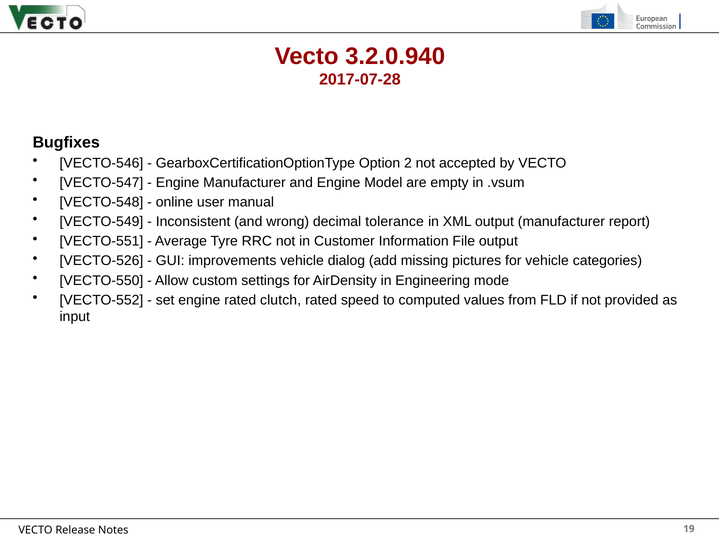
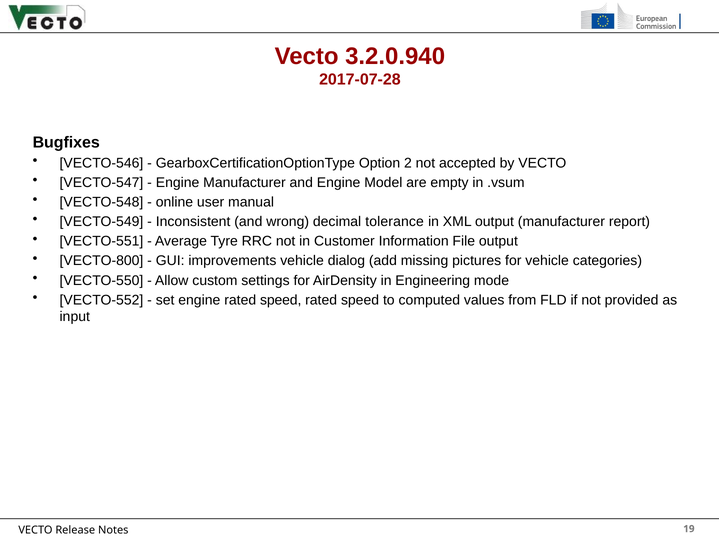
VECTO-526: VECTO-526 -> VECTO-800 (101, 261)
engine rated clutch: clutch -> speed (281, 300)
